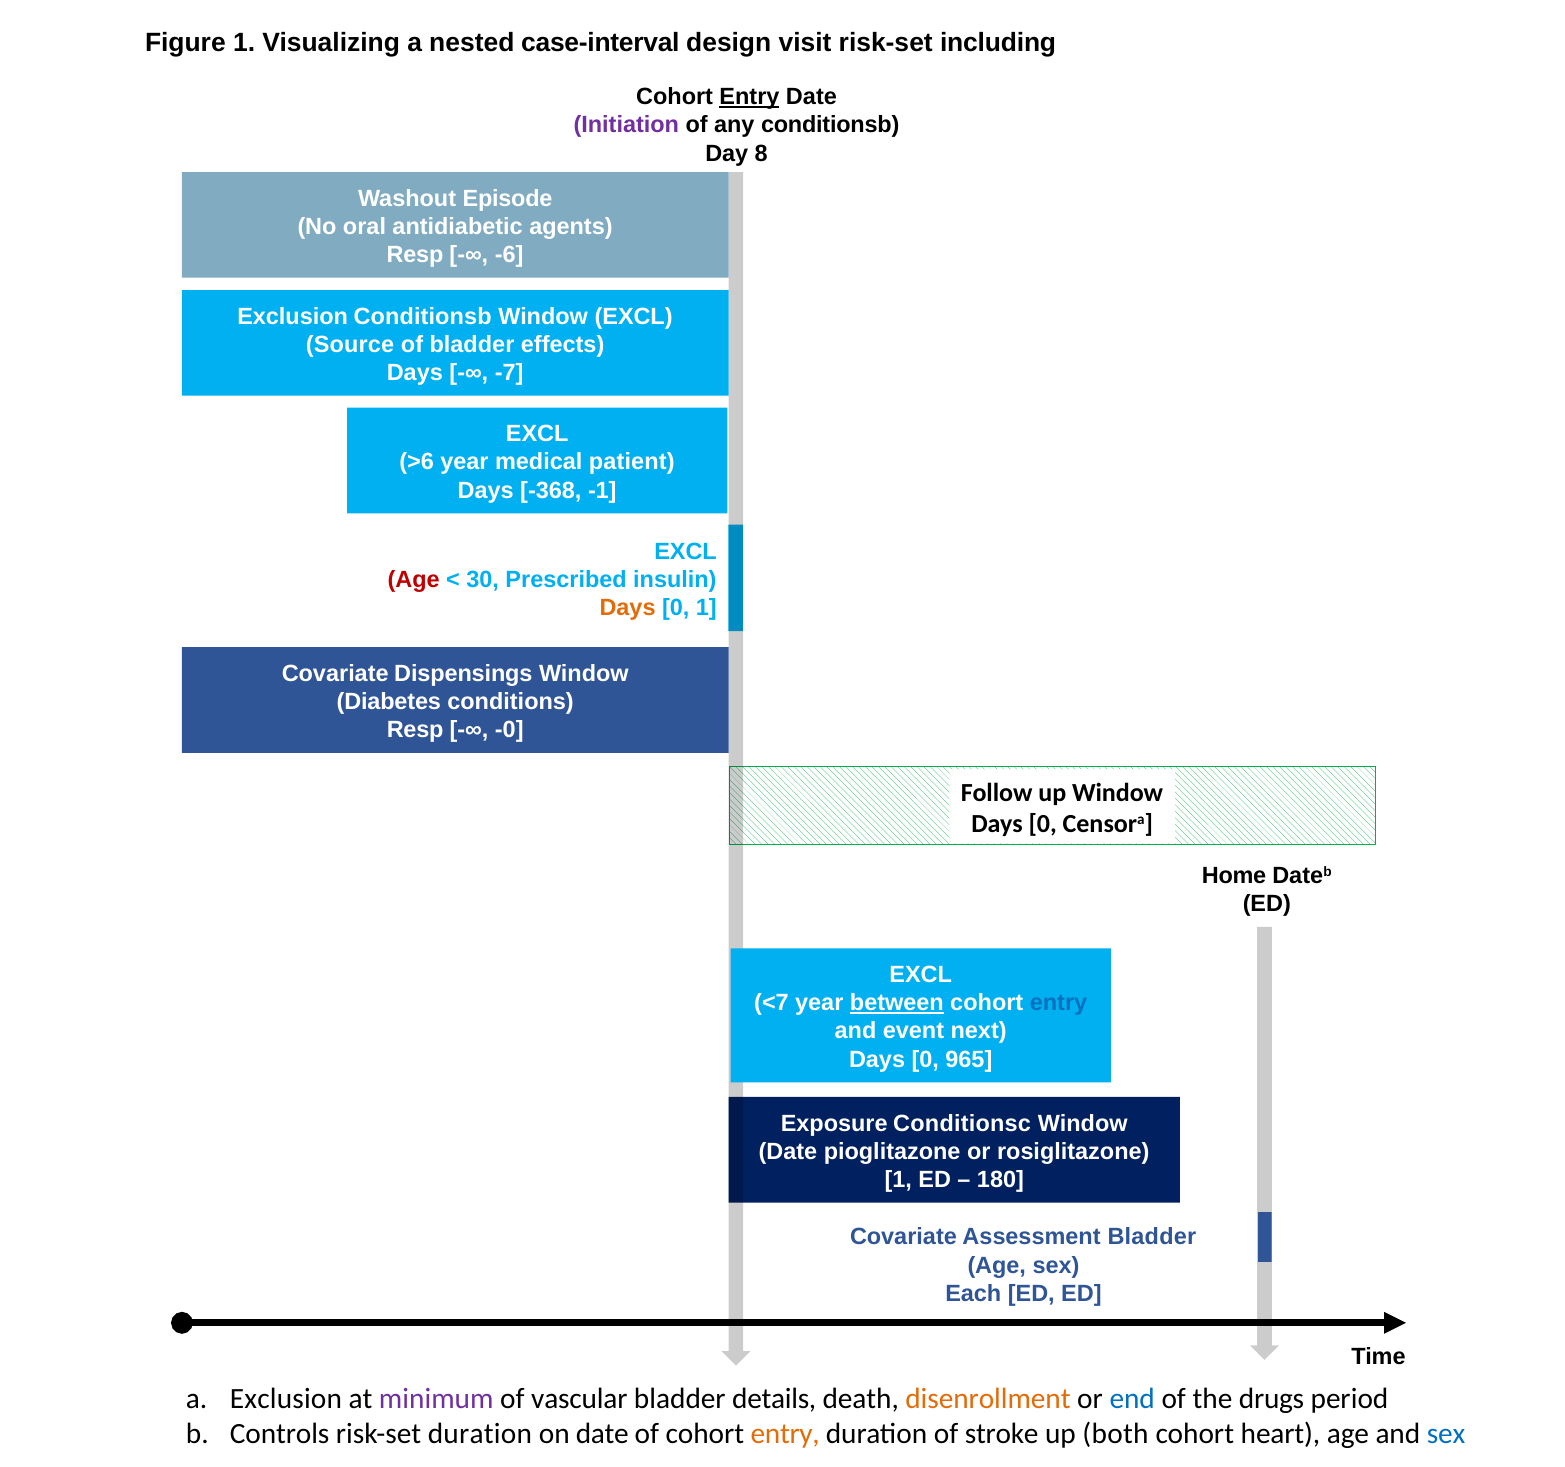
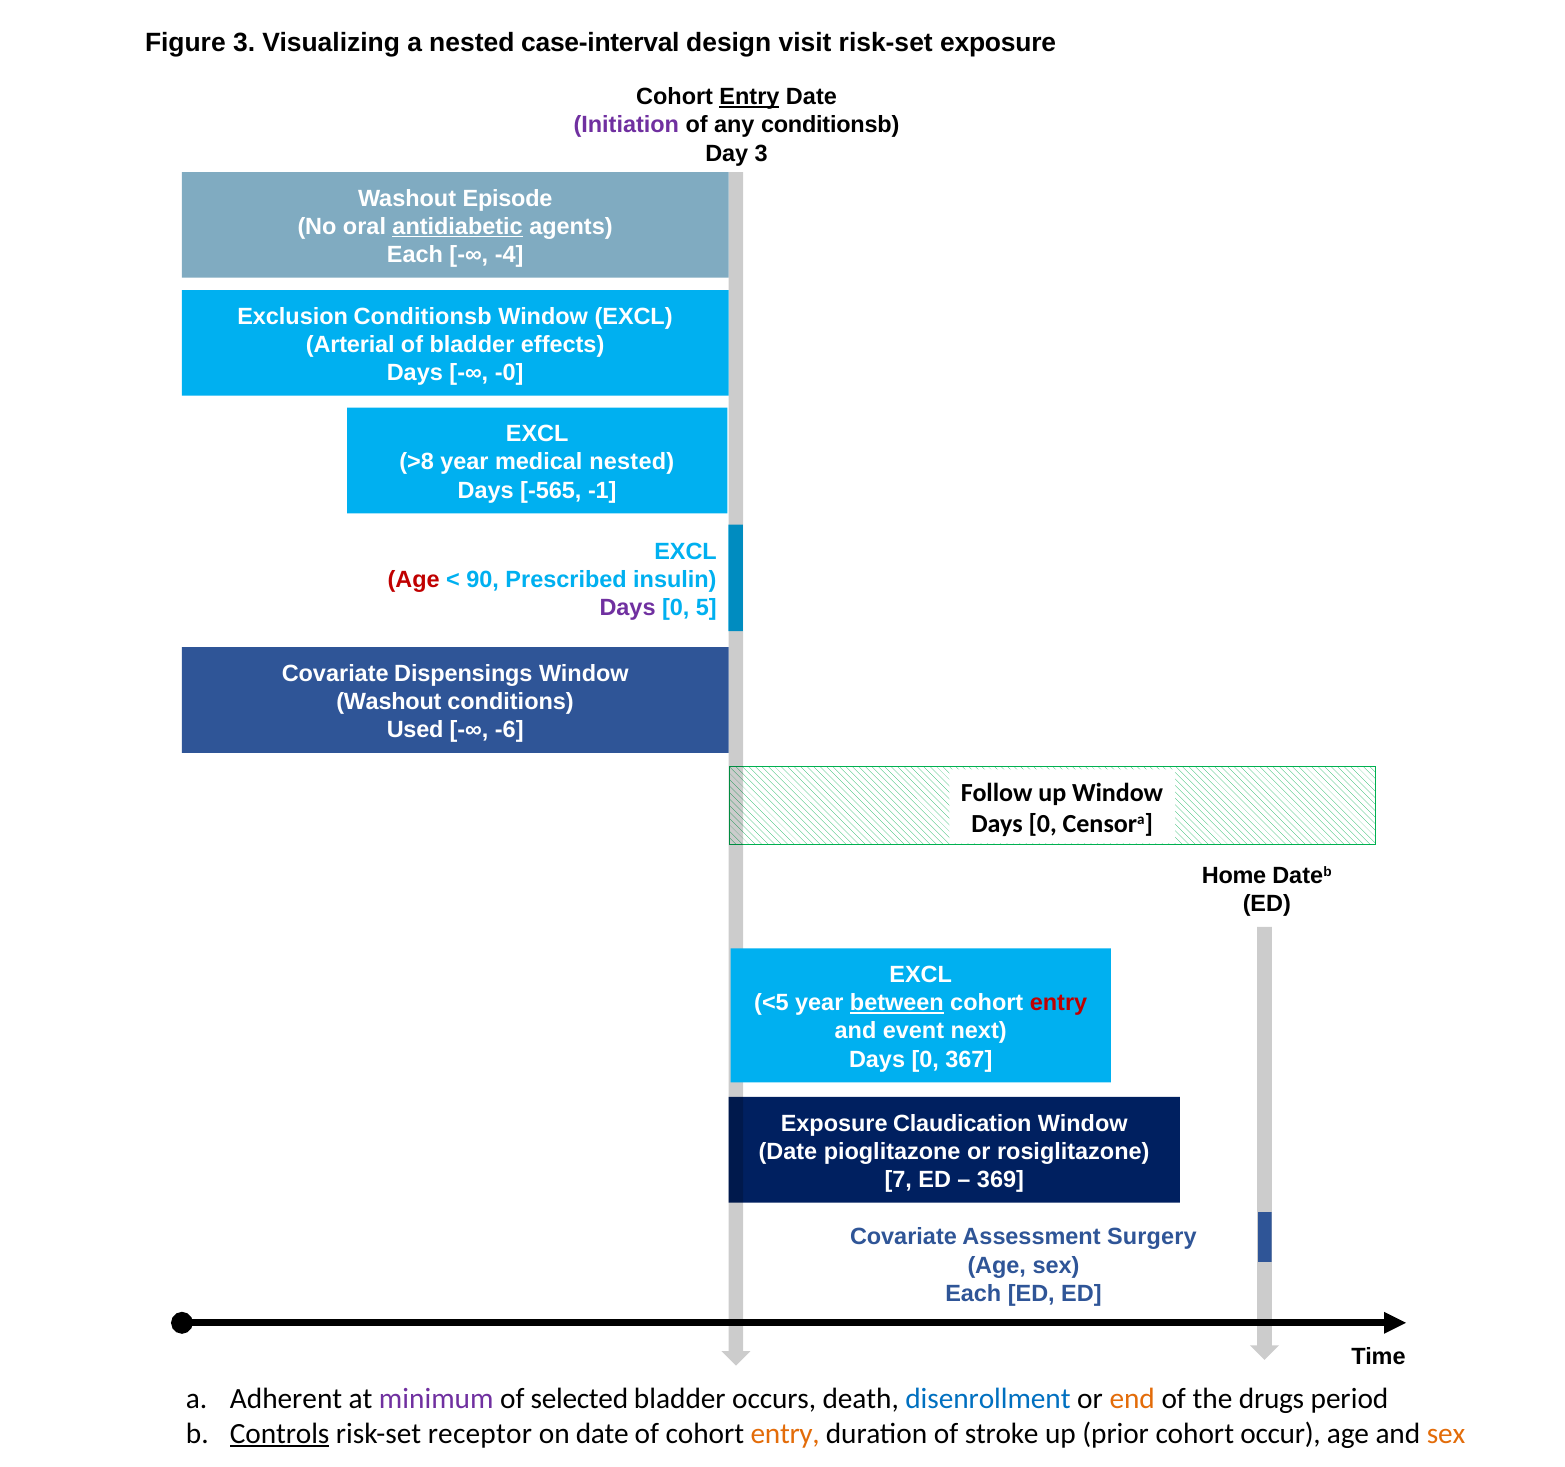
Figure 1: 1 -> 3 (244, 43)
risk-set including: including -> exposure (998, 43)
Day 8: 8 -> 3 (761, 153)
antidiabetic underline: none -> present (458, 227)
Resp: Resp -> Each (415, 255)
-6: -6 -> -4 (509, 255)
Source: Source -> Arterial (350, 345)
-7: -7 -> -0 (509, 373)
>6: >6 -> >8 (417, 462)
medical patient: patient -> nested (632, 462)
-368: -368 -> -565 (551, 490)
30: 30 -> 90 (483, 580)
Days colour: orange -> purple (628, 608)
0 1: 1 -> 5 (706, 608)
Diabetes: Diabetes -> Washout (389, 702)
Resp: Resp -> Used (415, 730)
-0: -0 -> -6 (509, 730)
<7: <7 -> <5 (771, 1003)
entry colour: blue -> red (1058, 1003)
965: 965 -> 367 (969, 1059)
Conditionsc: Conditionsc -> Claudication (962, 1123)
1: 1 -> 7 (898, 1180)
180: 180 -> 369 (1000, 1180)
Assessment Bladder: Bladder -> Surgery (1152, 1237)
a Exclusion: Exclusion -> Adherent (286, 1399)
vascular: vascular -> selected (579, 1399)
details: details -> occurs (774, 1399)
disenrollment colour: orange -> blue (988, 1399)
end colour: blue -> orange (1132, 1399)
Controls underline: none -> present (280, 1434)
risk-set duration: duration -> receptor (480, 1434)
both: both -> prior (1116, 1434)
heart: heart -> occur (1281, 1434)
sex colour: blue -> orange (1446, 1434)
